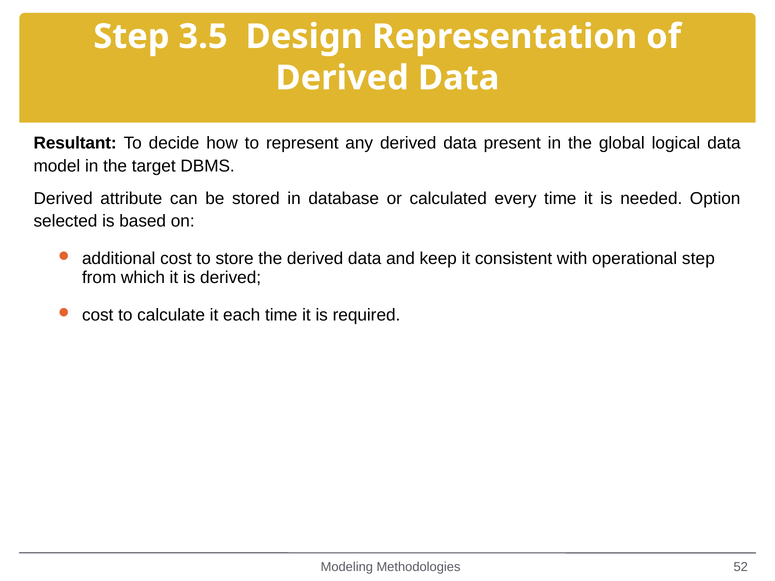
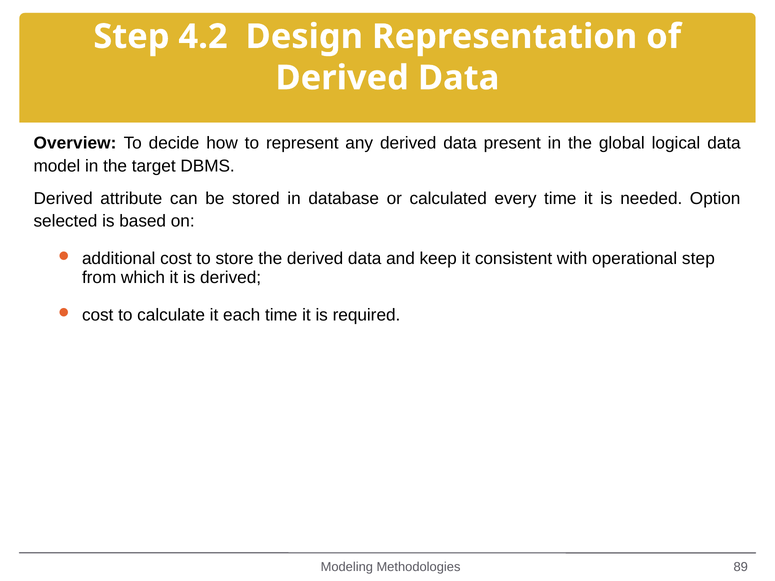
3.5: 3.5 -> 4.2 (203, 37)
Resultant: Resultant -> Overview (75, 143)
52: 52 -> 89 (741, 567)
